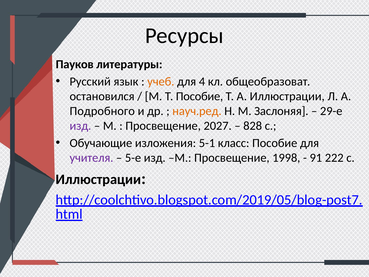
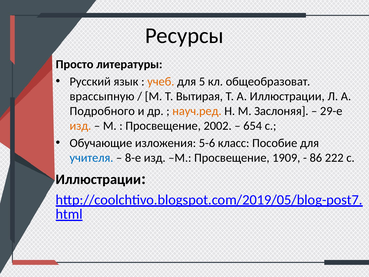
Пауков: Пауков -> Просто (75, 64)
4: 4 -> 5 (202, 81)
остановился: остановился -> врассыпную (102, 96)
Т Пособие: Пособие -> Вытирая (199, 96)
изд colour: purple -> orange (80, 126)
2027: 2027 -> 2002 (218, 126)
828: 828 -> 654 (253, 126)
5-1: 5-1 -> 5-6 (207, 143)
учителя colour: purple -> blue (91, 158)
5-е: 5-е -> 8-е (133, 158)
1998: 1998 -> 1909 (286, 158)
91: 91 -> 86 (316, 158)
